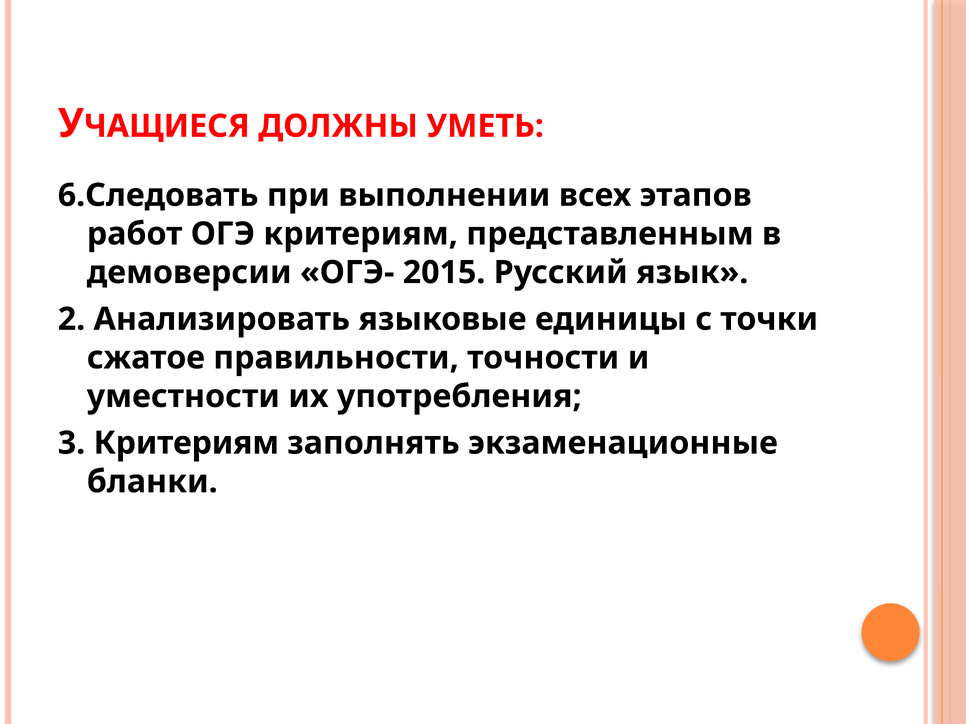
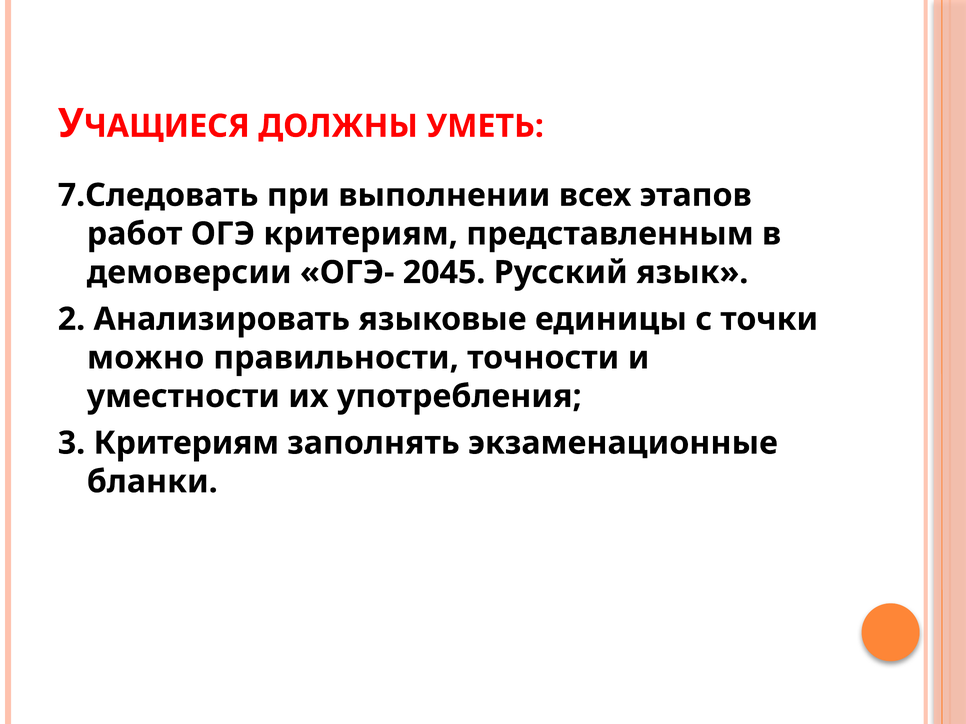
6.Следовать: 6.Следовать -> 7.Следовать (158, 195)
2015: 2015 -> 2045 (444, 273)
сжатое: сжатое -> можно (146, 358)
